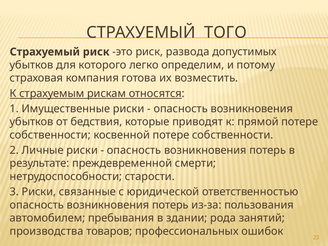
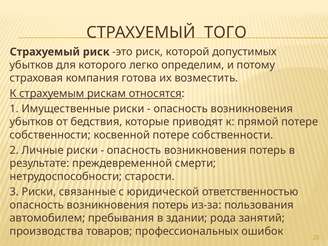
развода: развода -> которой (188, 52)
